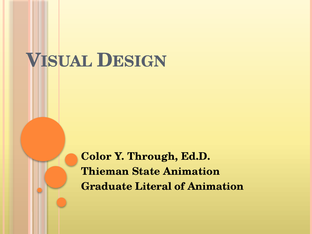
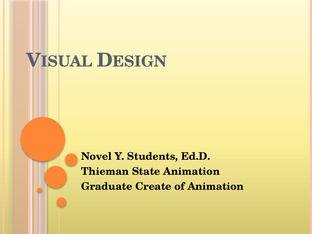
Color: Color -> Novel (96, 156)
Through: Through -> Students (153, 156)
Literal: Literal -> Create (153, 187)
